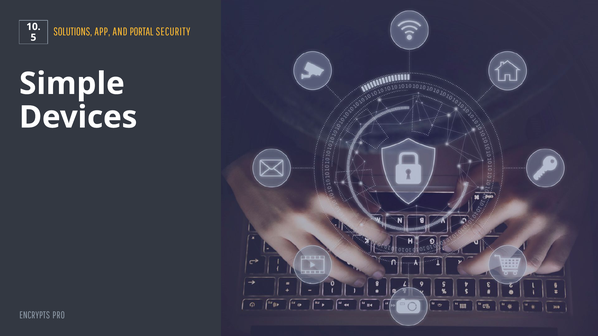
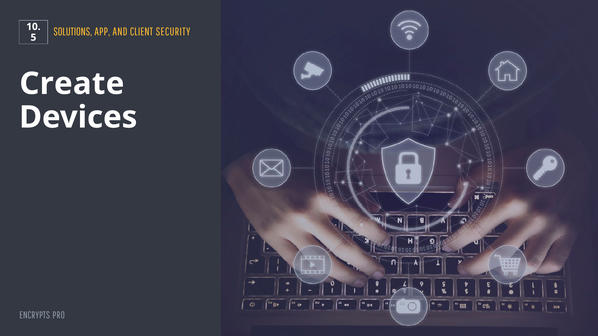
PORTAL: PORTAL -> CLIENT (141, 32)
Simple: Simple -> Create (72, 84)
